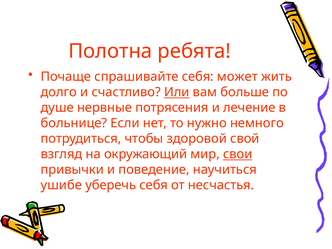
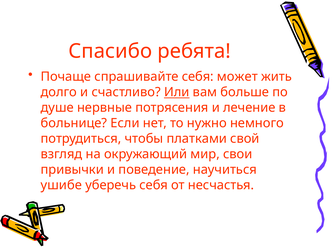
Полотна: Полотна -> Спасибо (110, 51)
здоровой: здоровой -> платками (197, 139)
свои underline: present -> none (238, 154)
